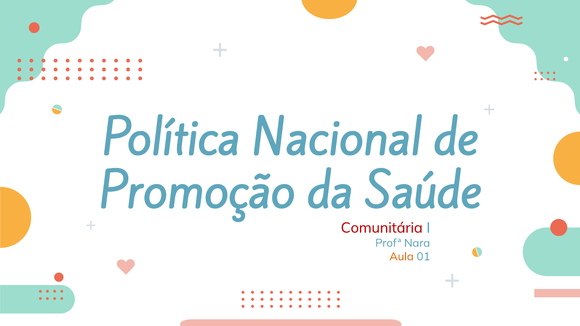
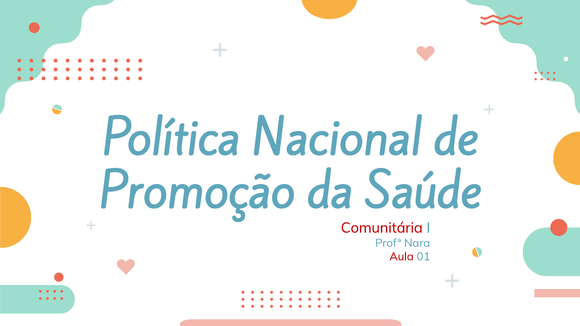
Aula colour: orange -> red (402, 257)
